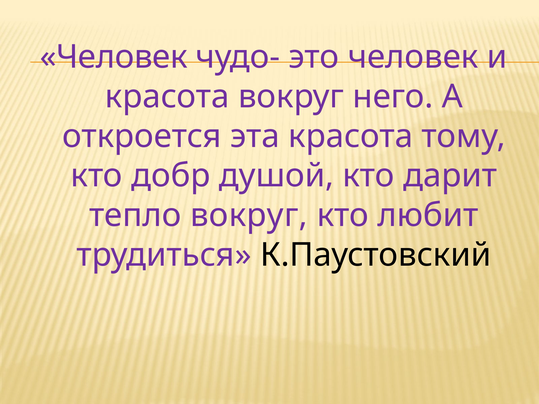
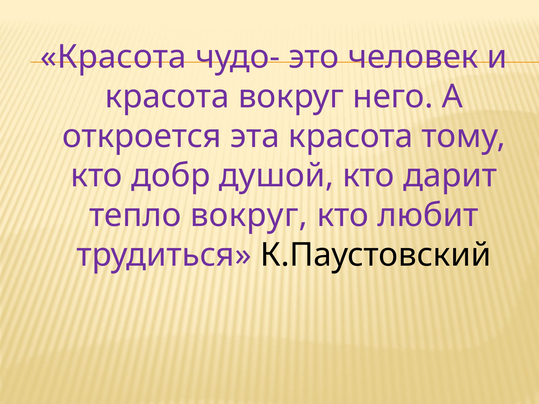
Человек: Человек -> Красота (113, 57)
